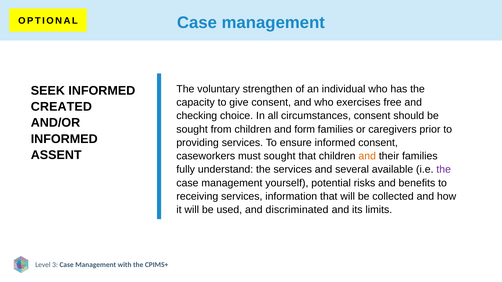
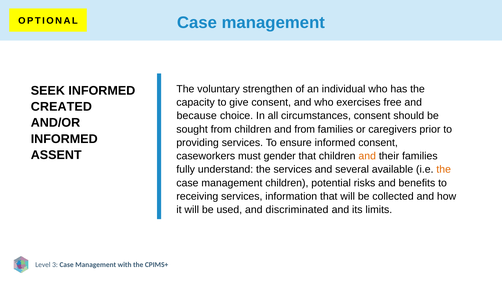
checking: checking -> because (197, 116)
and form: form -> from (305, 129)
must sought: sought -> gender (280, 156)
the colour: purple -> orange (444, 170)
management yourself: yourself -> children (287, 183)
